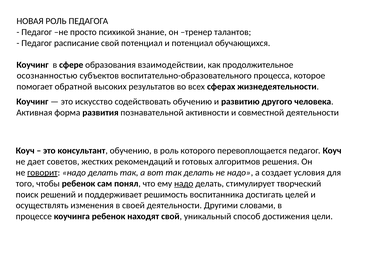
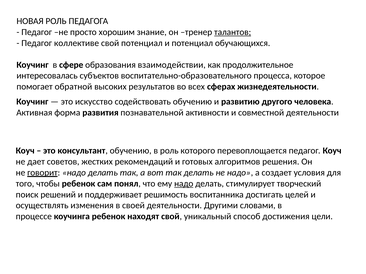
психикой: психикой -> хорошим (117, 32)
талантов underline: none -> present (233, 32)
расписание: расписание -> коллективе (77, 43)
осознанностью: осознанностью -> интересовалась (47, 76)
